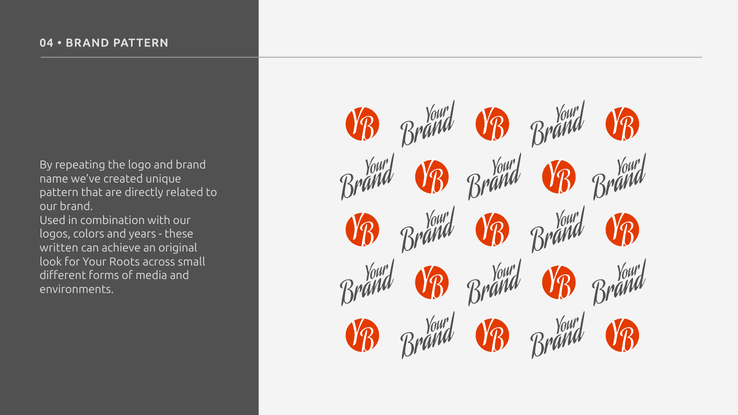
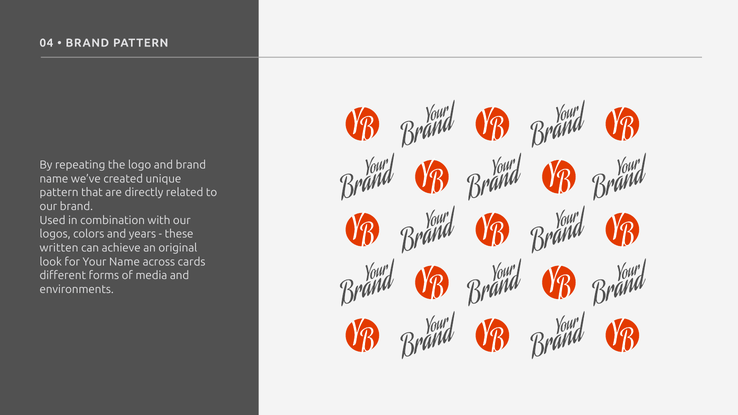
Your Roots: Roots -> Name (125, 262)
small: small -> cards (192, 262)
